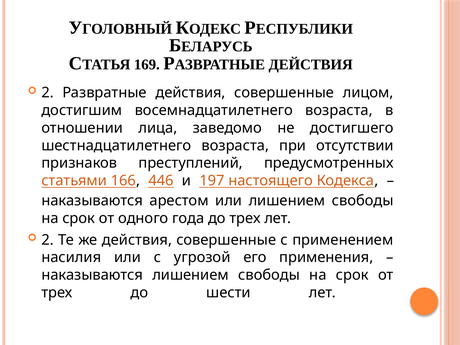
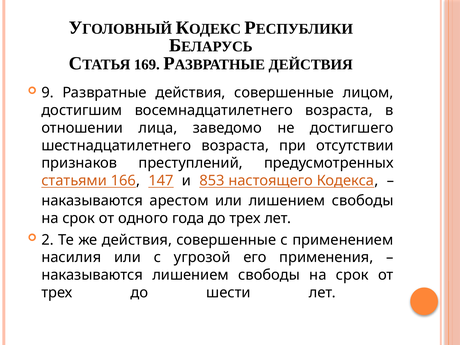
2: 2 -> 9 (48, 93)
446: 446 -> 147 (161, 181)
197: 197 -> 853 (212, 181)
